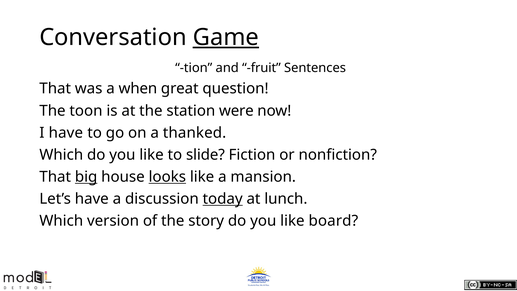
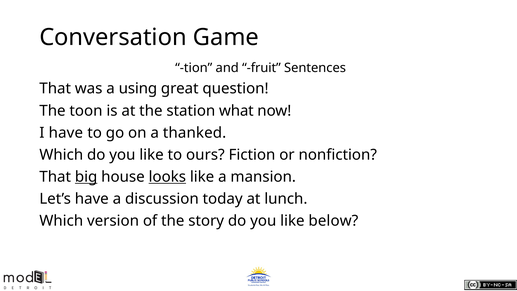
Game underline: present -> none (226, 37)
when: when -> using (138, 89)
were: were -> what (236, 111)
slide: slide -> ours (205, 155)
today underline: present -> none (223, 199)
board: board -> below (333, 221)
